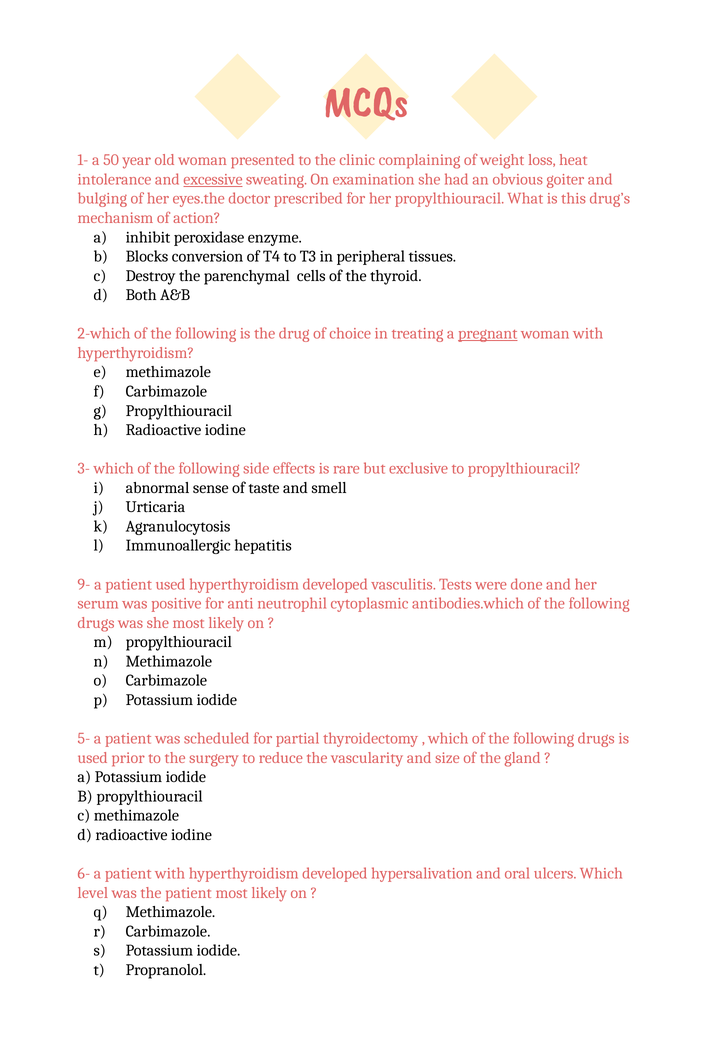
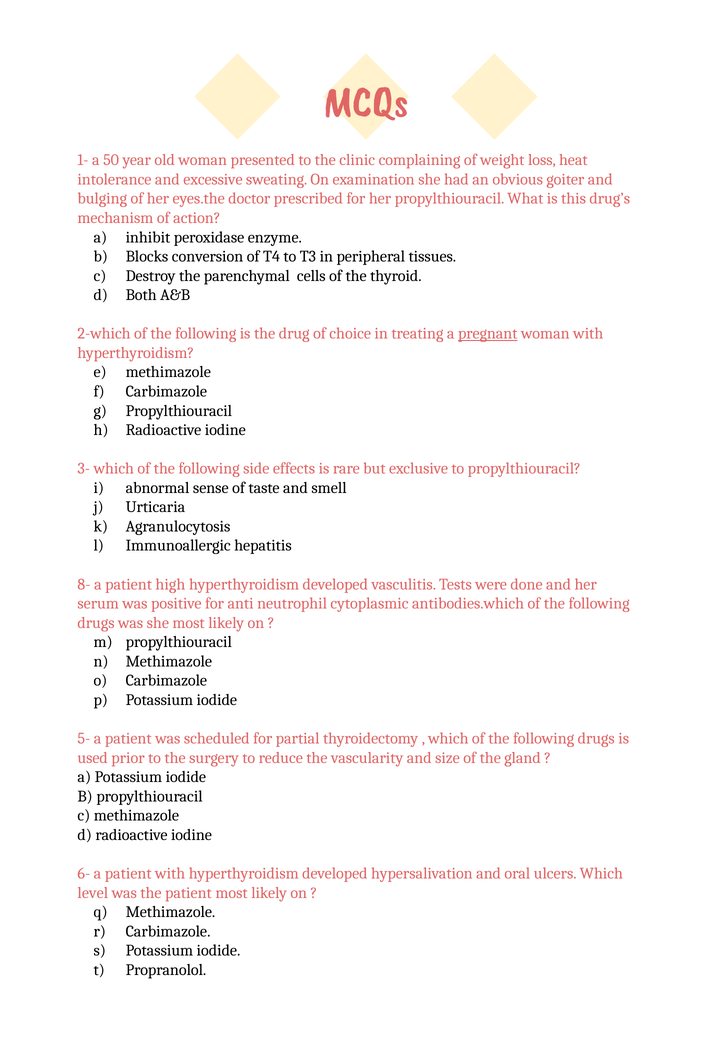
excessive underline: present -> none (213, 179)
9-: 9- -> 8- (84, 584)
patient used: used -> high (170, 584)
